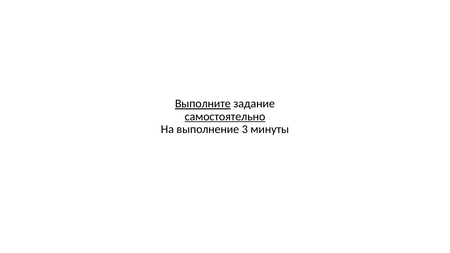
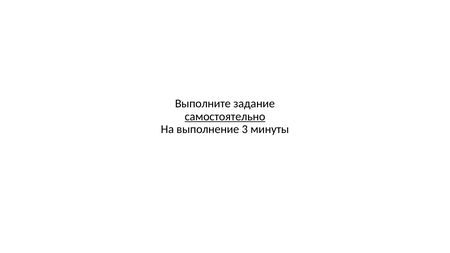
Выполните underline: present -> none (203, 104)
